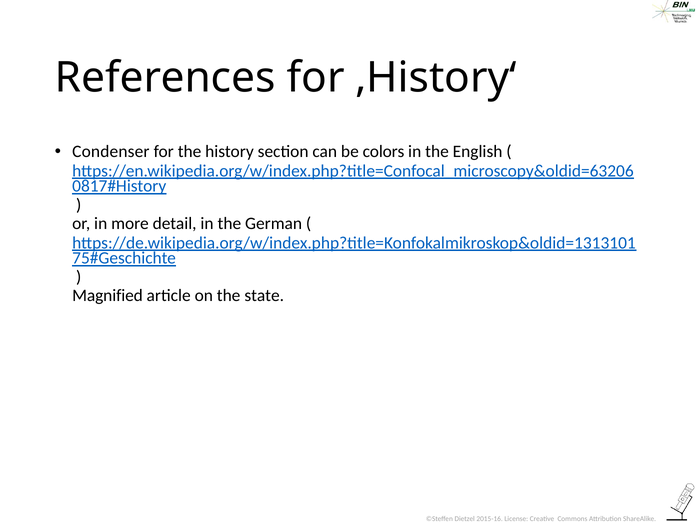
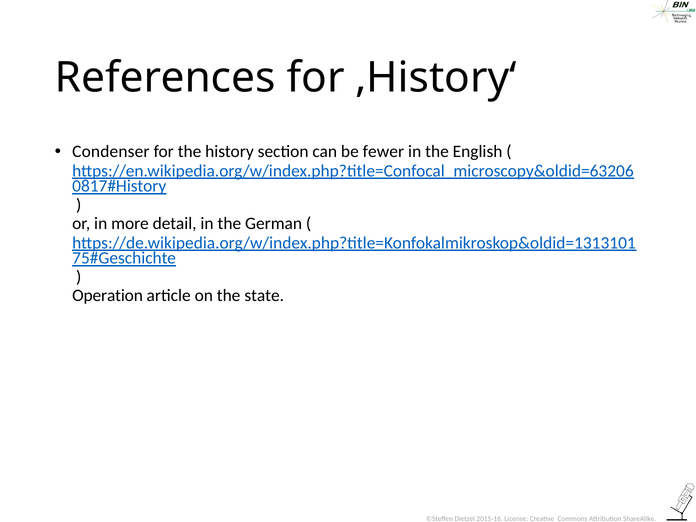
colors: colors -> fewer (383, 152)
Magnified: Magnified -> Operation (108, 296)
